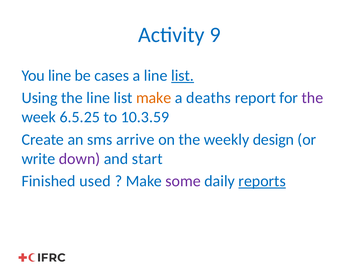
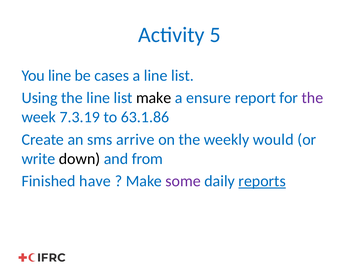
9: 9 -> 5 (215, 35)
list underline: present -> none (183, 75)
make colour: orange -> black (154, 98)
deaths: deaths -> ensure (209, 98)
6.5.25: 6.5.25 -> 7.3.19 (80, 117)
10.3.59: 10.3.59 -> 63.1.86 (145, 117)
design: design -> would (273, 139)
down colour: purple -> black (80, 158)
start: start -> from (147, 158)
used: used -> have (95, 181)
